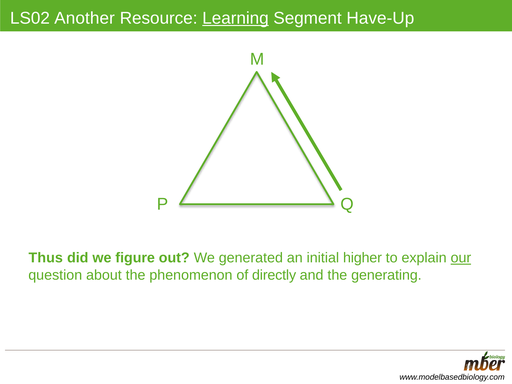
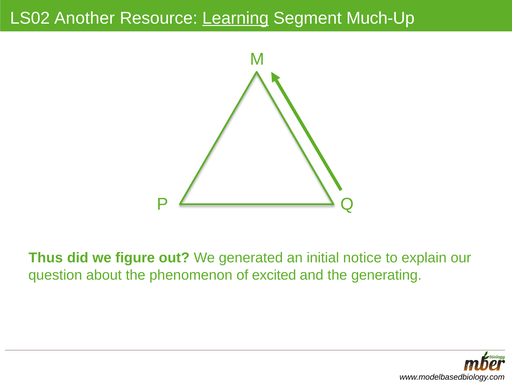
Have-Up: Have-Up -> Much-Up (381, 18)
higher: higher -> notice (362, 258)
our underline: present -> none (461, 258)
directly: directly -> excited (274, 275)
